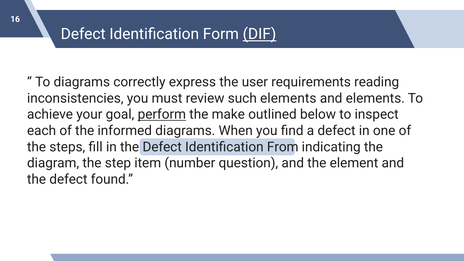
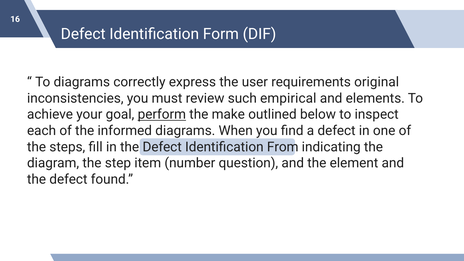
DIF underline: present -> none (259, 34)
reading: reading -> original (377, 82)
such elements: elements -> empirical (288, 98)
